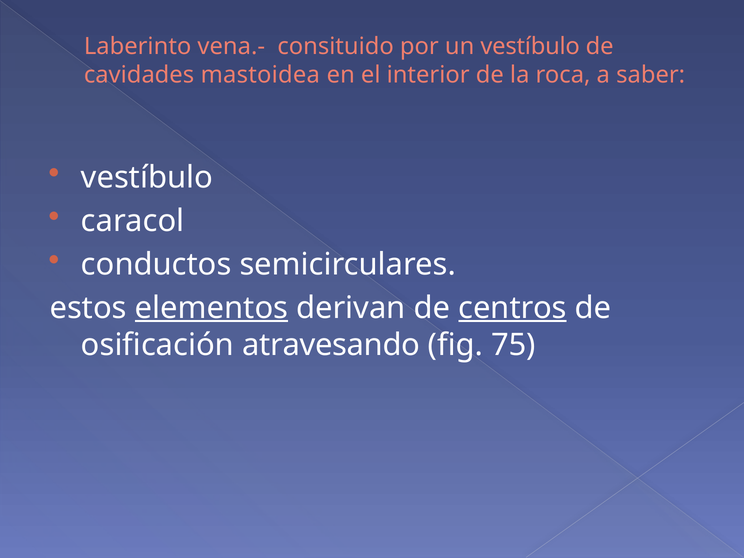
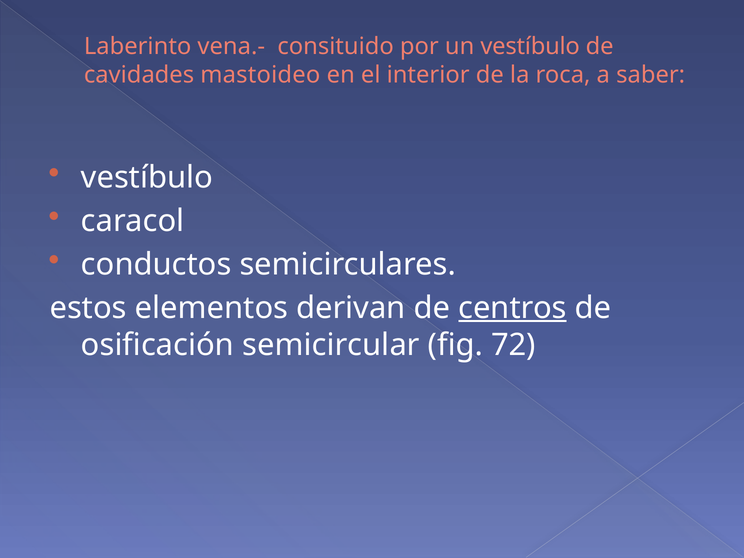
mastoidea: mastoidea -> mastoideo (260, 75)
elementos underline: present -> none (211, 308)
atravesando: atravesando -> semicircular (331, 345)
75: 75 -> 72 (513, 345)
